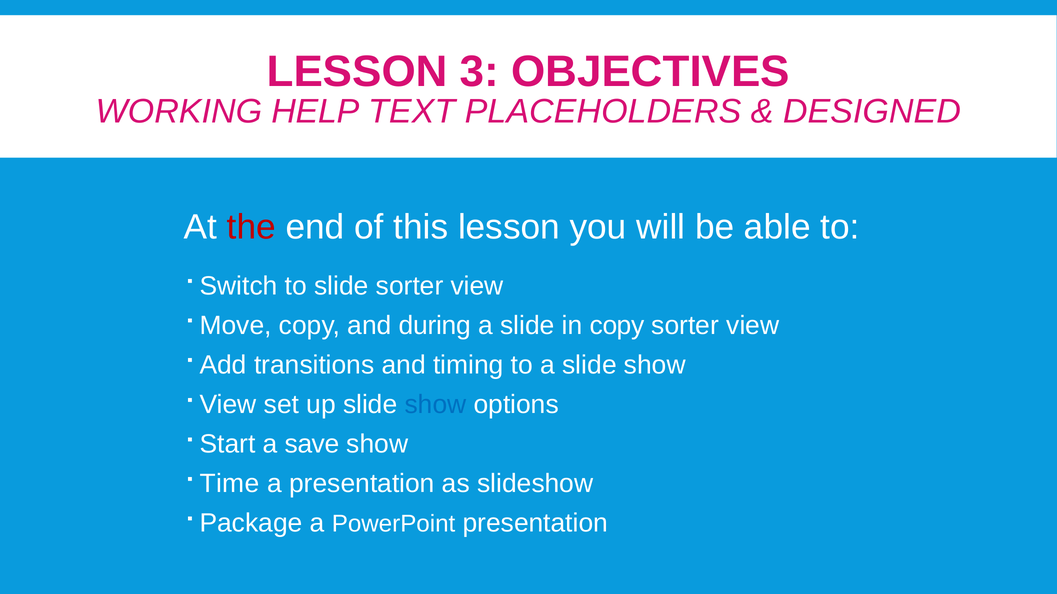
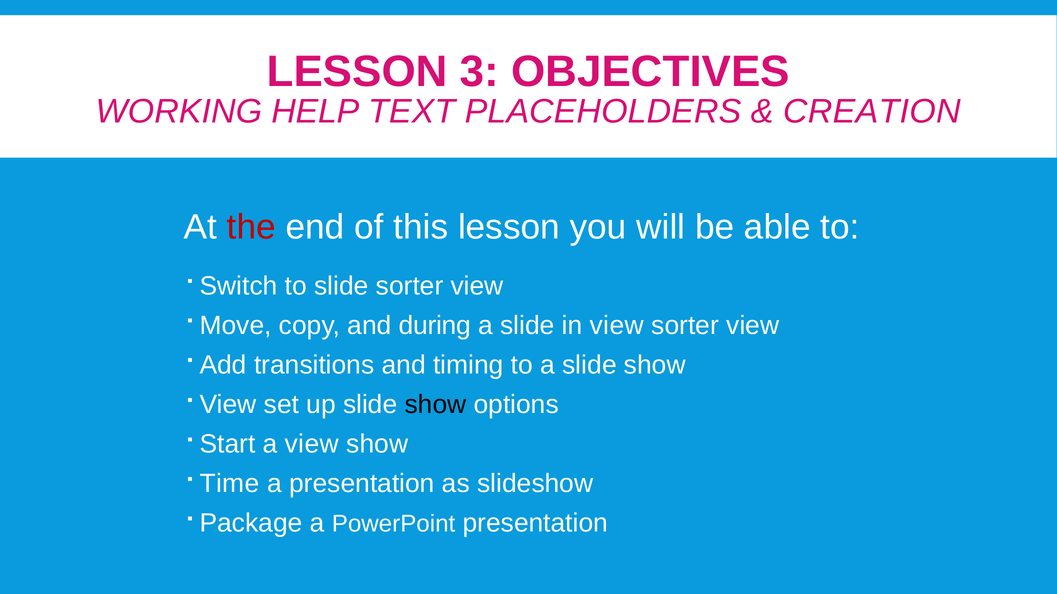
DESIGNED: DESIGNED -> CREATION (872, 112)
in copy: copy -> view (617, 326)
show colour: blue -> black (436, 405)
a save: save -> view (312, 445)
